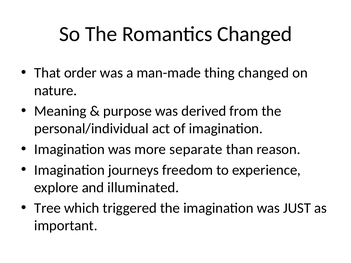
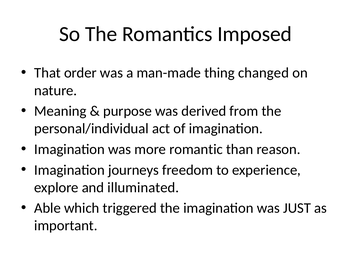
Romantics Changed: Changed -> Imposed (255, 34)
separate: separate -> romantic (196, 149)
Tree: Tree -> Able (48, 208)
